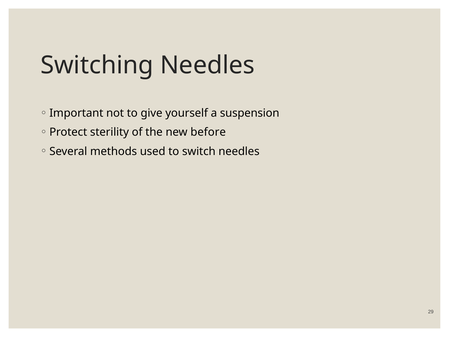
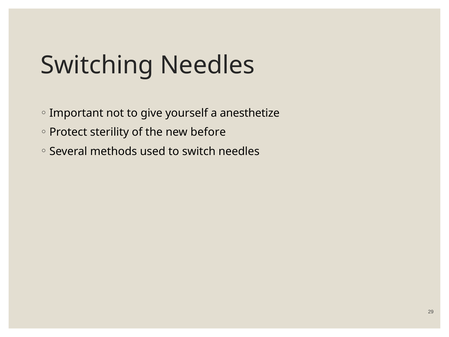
suspension: suspension -> anesthetize (250, 113)
